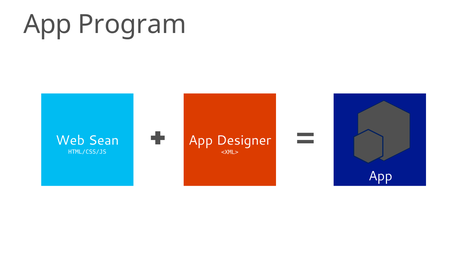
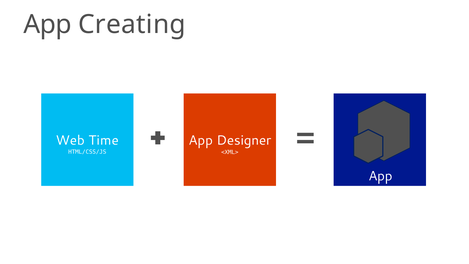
Program: Program -> Creating (132, 25)
Sean: Sean -> Time (104, 140)
